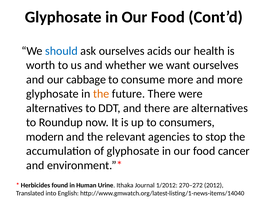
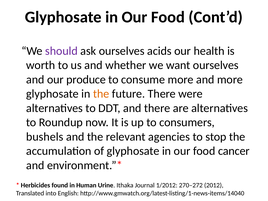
should colour: blue -> purple (61, 51)
cabbage: cabbage -> produce (86, 79)
modern: modern -> bushels (45, 137)
